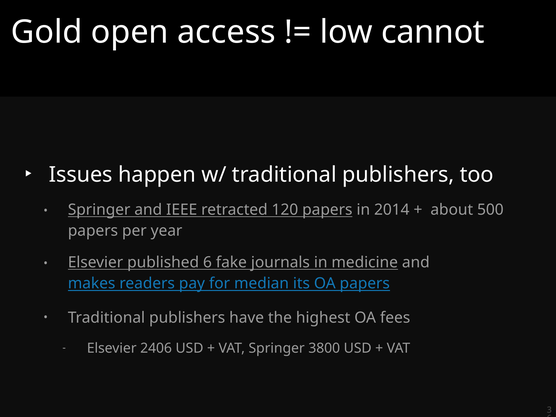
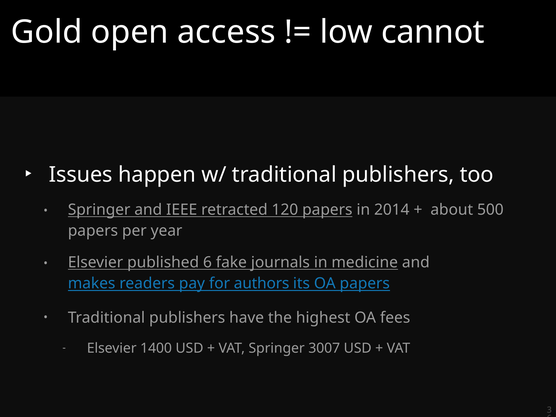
median: median -> authors (262, 283)
2406: 2406 -> 1400 (156, 348)
3800: 3800 -> 3007 (324, 348)
